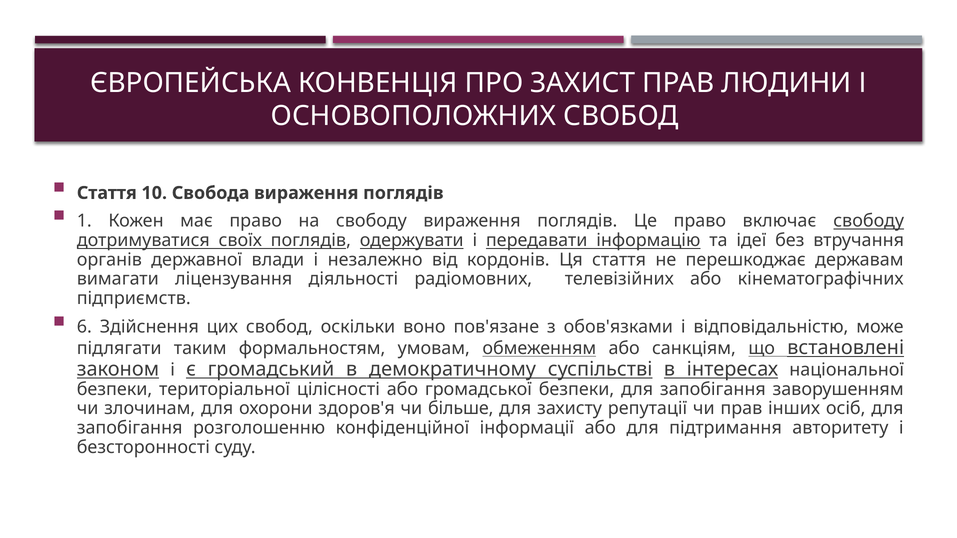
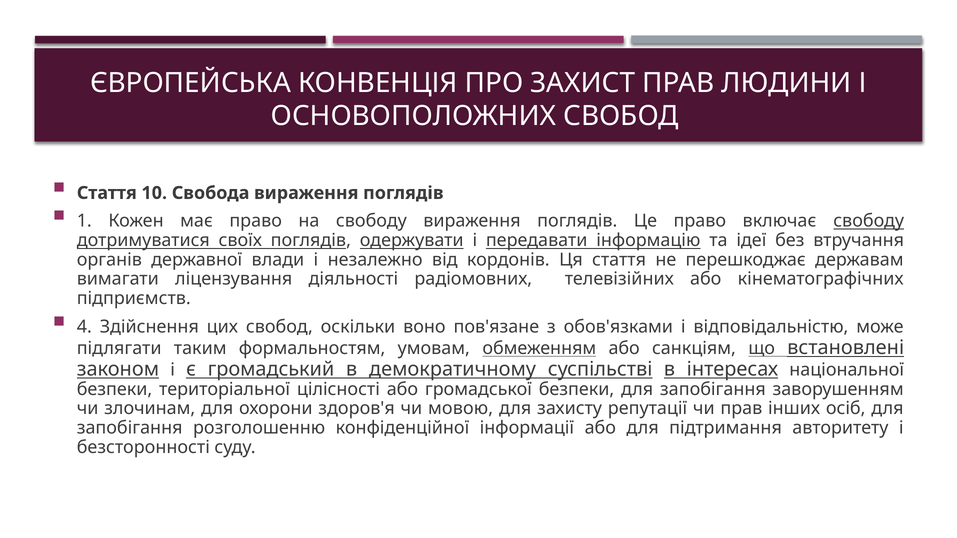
6: 6 -> 4 (84, 327)
більше: більше -> мовою (461, 409)
